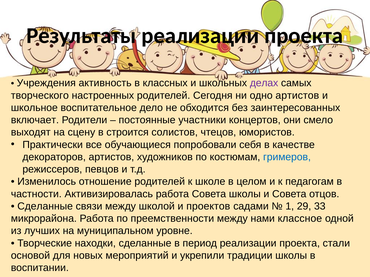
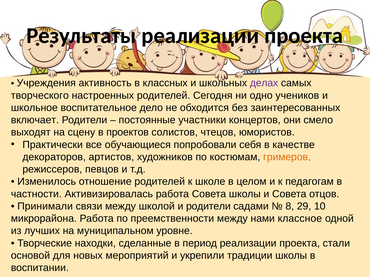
одно артистов: артистов -> учеников (297, 96)
строится: строится -> проектов (128, 133)
гримеров colour: blue -> orange (287, 157)
Сделанные: Сделанные -> Принимали (45, 207)
и проектов: проектов -> родители (208, 207)
1: 1 -> 8 (290, 207)
33: 33 -> 10 (320, 207)
